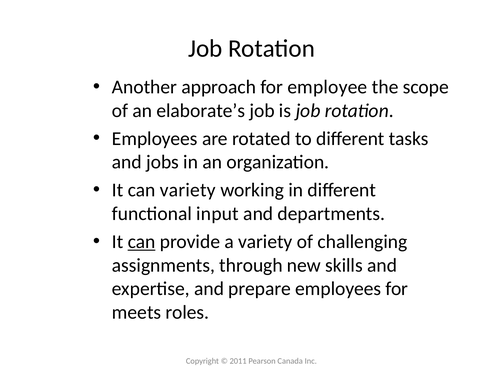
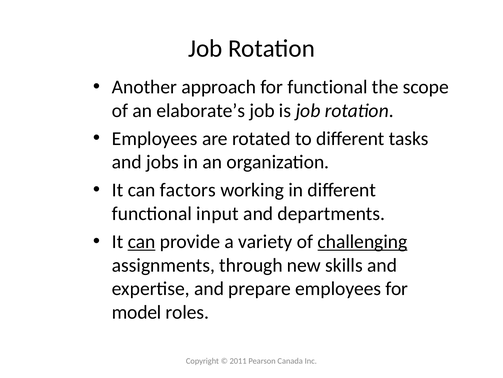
for employee: employee -> functional (327, 87)
can variety: variety -> factors (188, 190)
challenging underline: none -> present (362, 241)
meets: meets -> model (137, 312)
